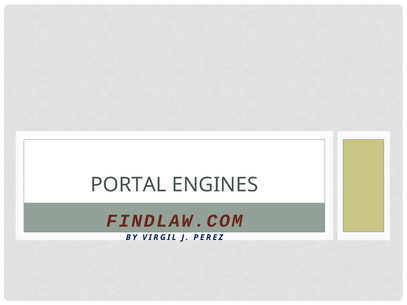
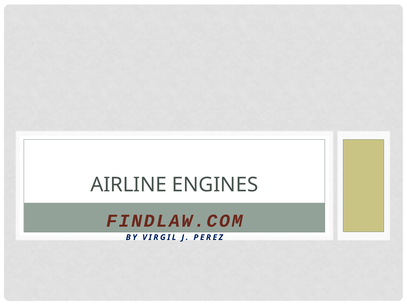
PORTAL: PORTAL -> AIRLINE (129, 185)
